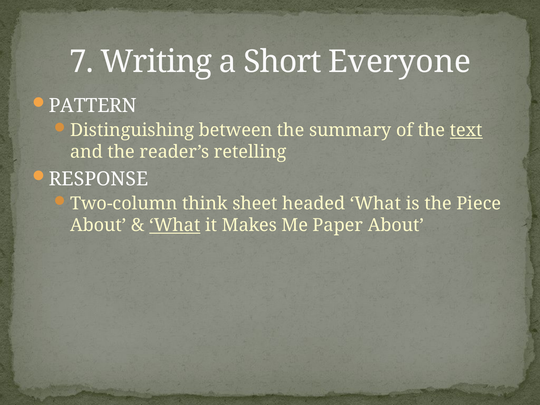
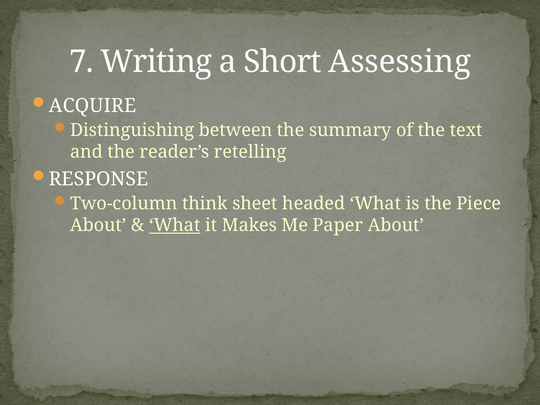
Everyone: Everyone -> Assessing (400, 62)
PATTERN: PATTERN -> ACQUIRE (93, 106)
text underline: present -> none (466, 130)
